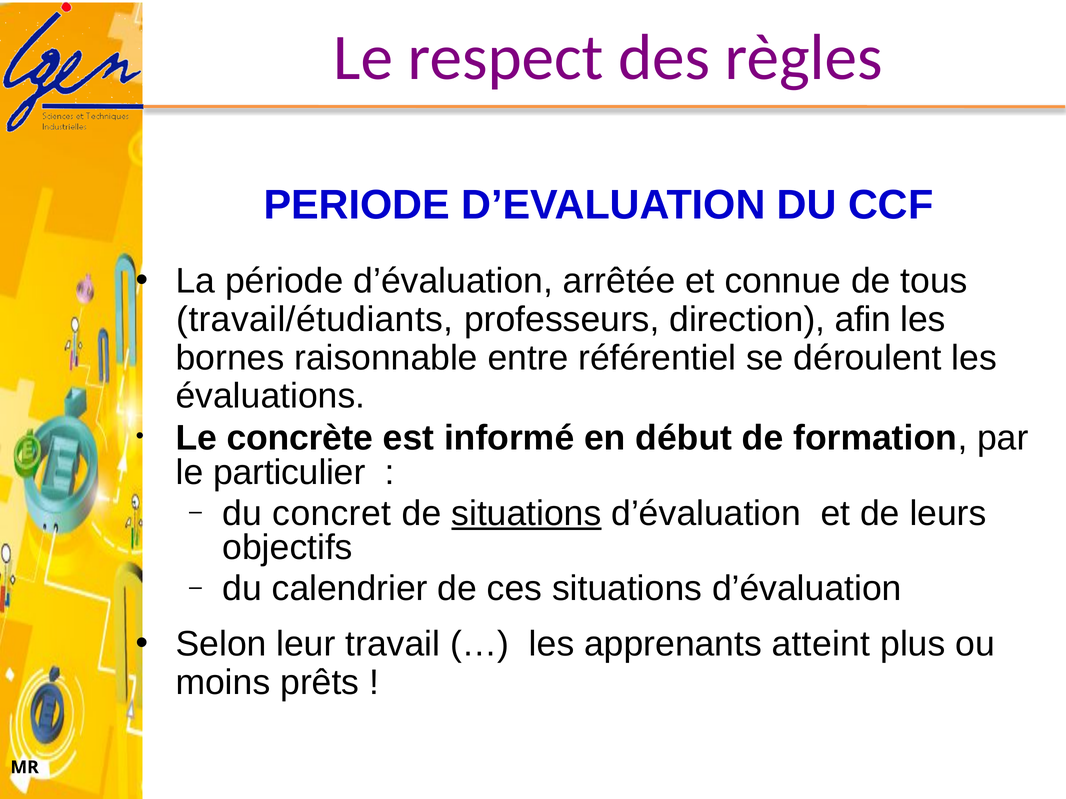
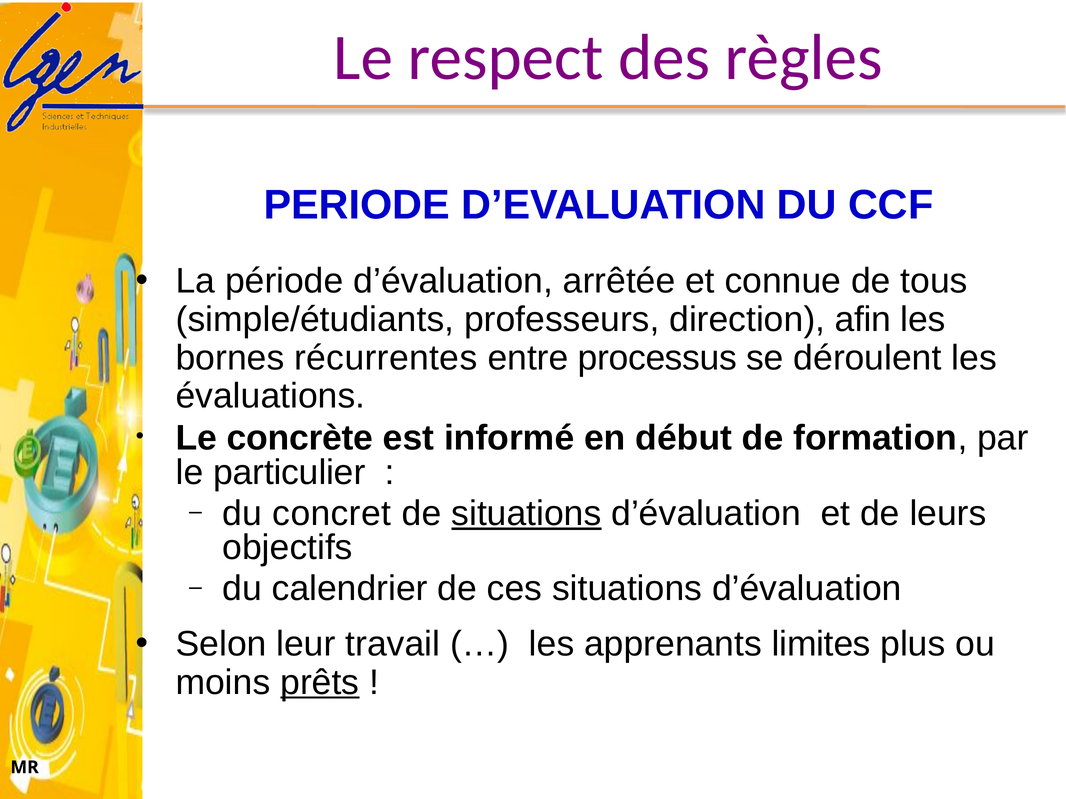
travail/étudiants: travail/étudiants -> simple/étudiants (315, 320)
raisonnable: raisonnable -> récurrentes (386, 358)
référentiel: référentiel -> processus (657, 358)
atteint: atteint -> limites (821, 644)
prêts underline: none -> present (320, 683)
